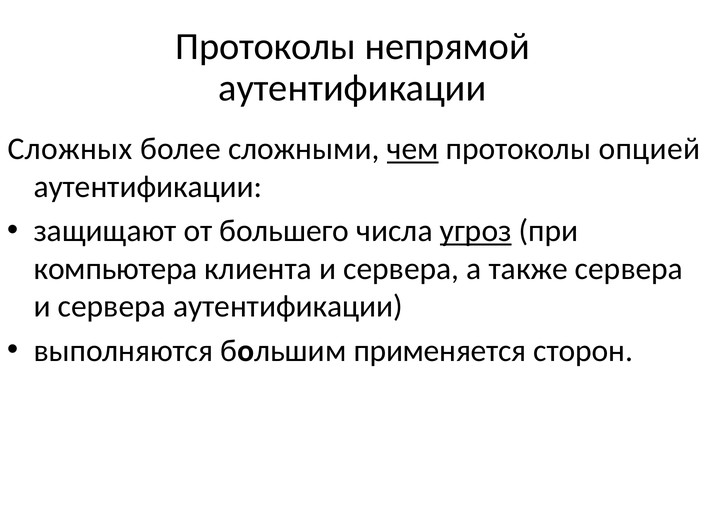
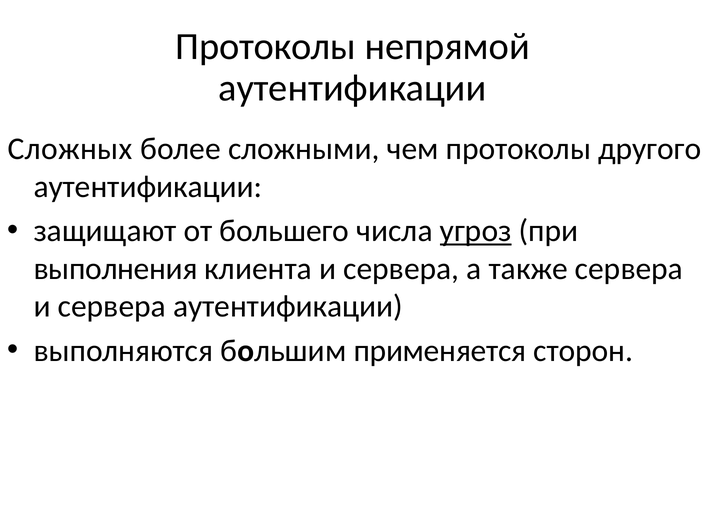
чем underline: present -> none (413, 149)
опцией: опцией -> другого (650, 149)
компьютера: компьютера -> выполнения (116, 269)
